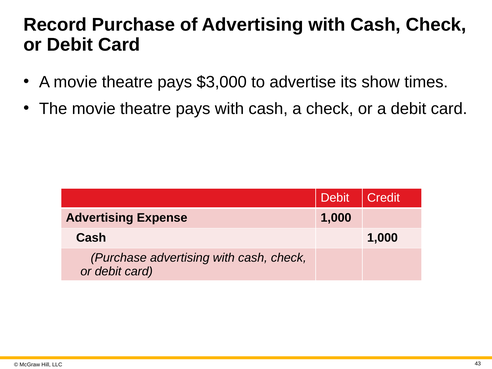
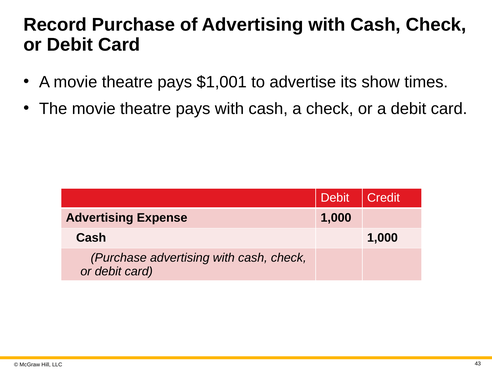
$3,000: $3,000 -> $1,001 (222, 82)
